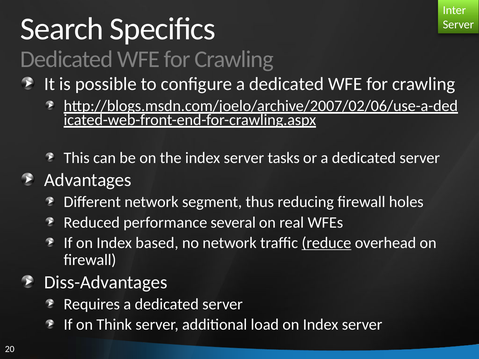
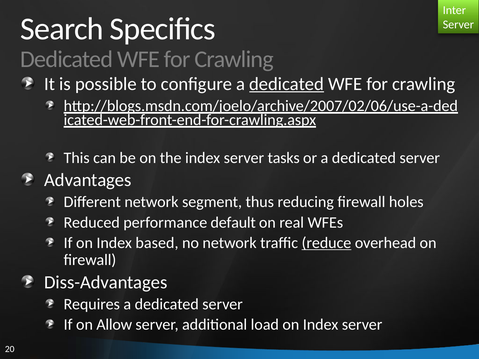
dedicated underline: none -> present (287, 84)
several: several -> default (233, 223)
Think: Think -> Allow (114, 325)
